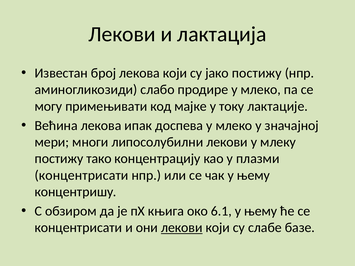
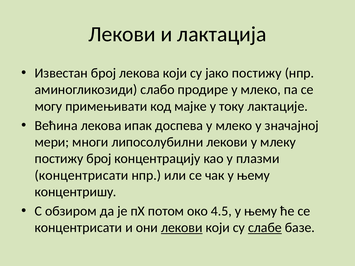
постижу тако: тако -> број (99, 159)
књига: књига -> потом (166, 211)
6.1: 6.1 -> 4.5 (221, 211)
слабе underline: none -> present (265, 228)
